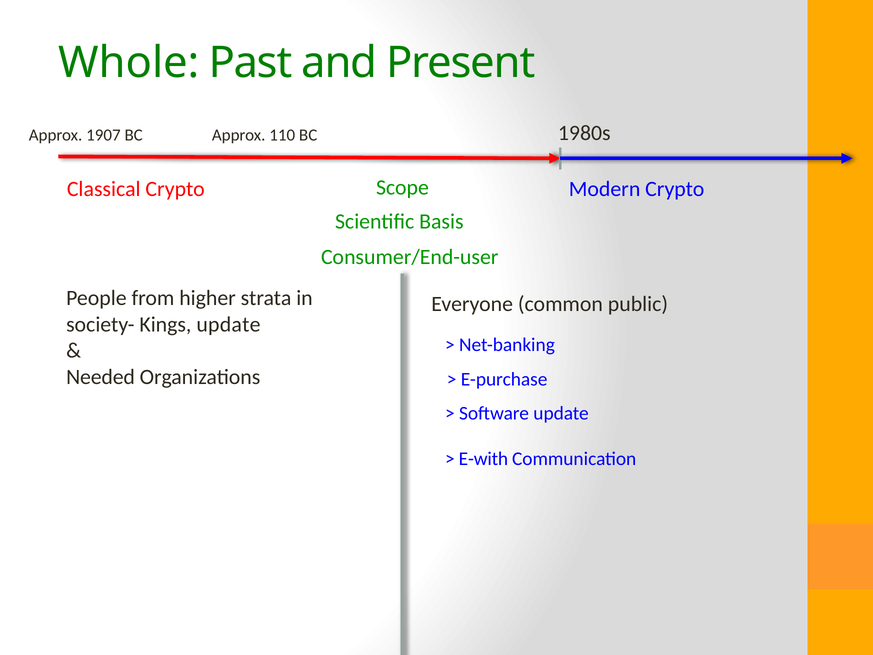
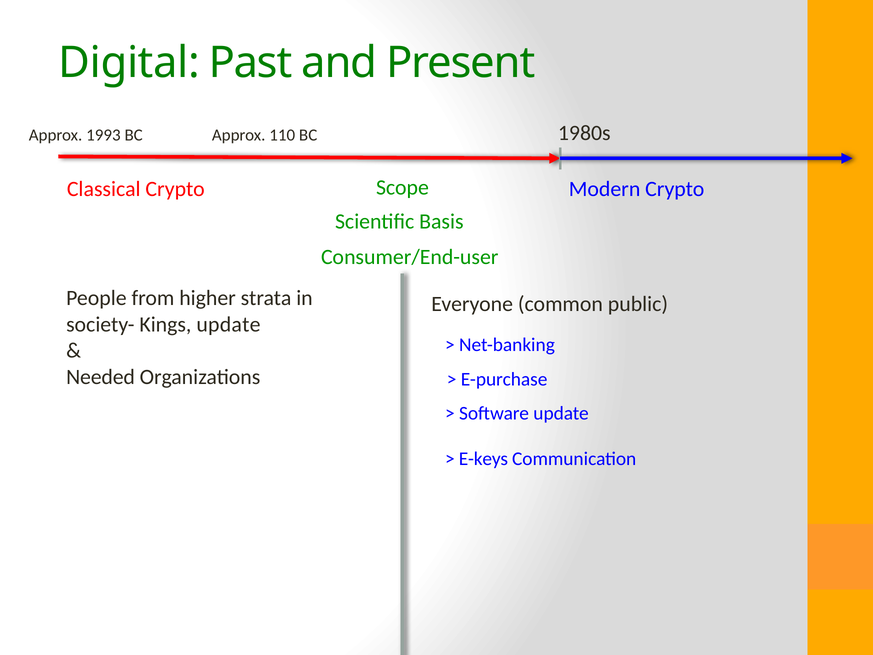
Whole: Whole -> Digital (129, 63)
1907: 1907 -> 1993 (103, 135)
E-with: E-with -> E-keys (483, 459)
